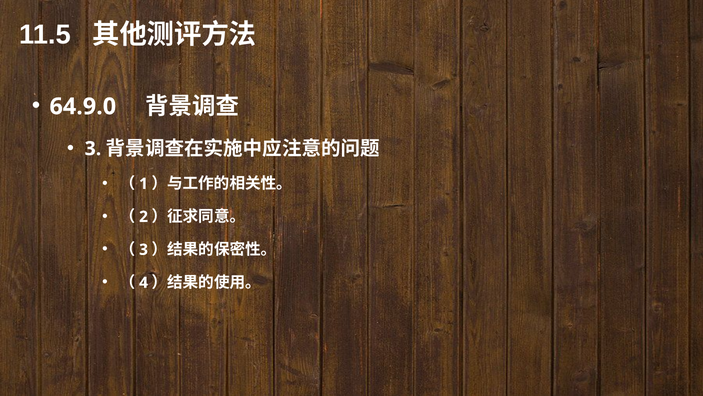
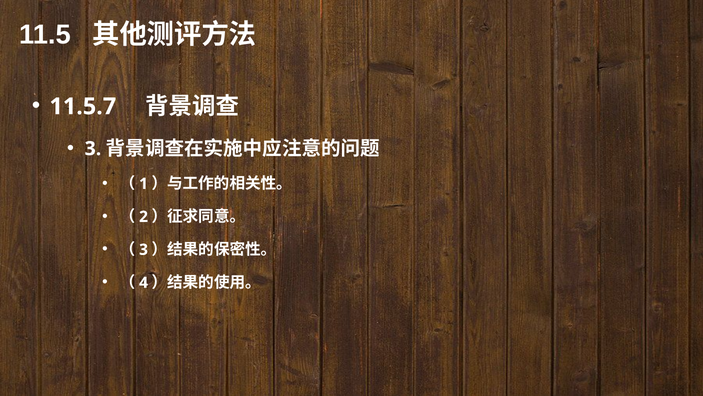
64.9.0: 64.9.0 -> 11.5.7 (83, 106)
